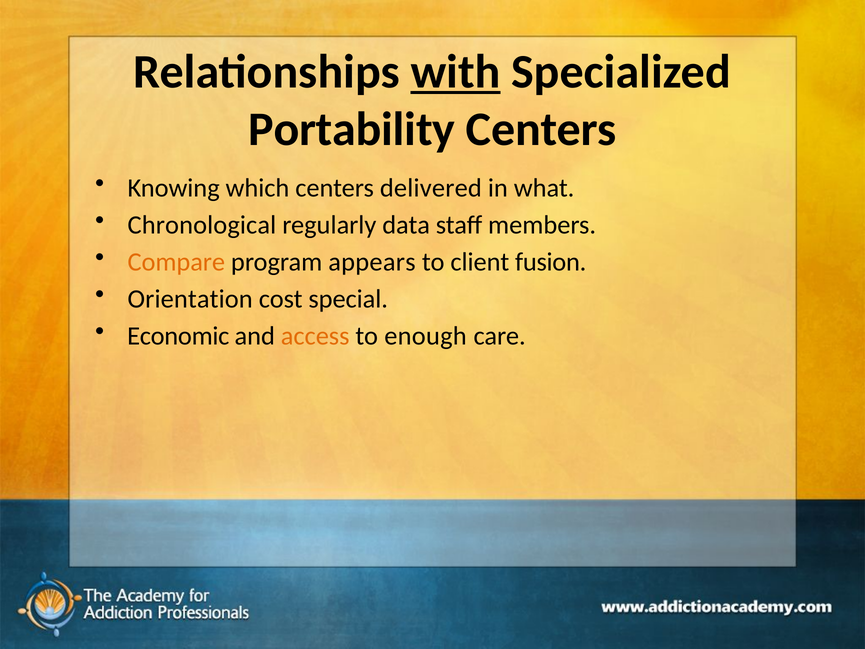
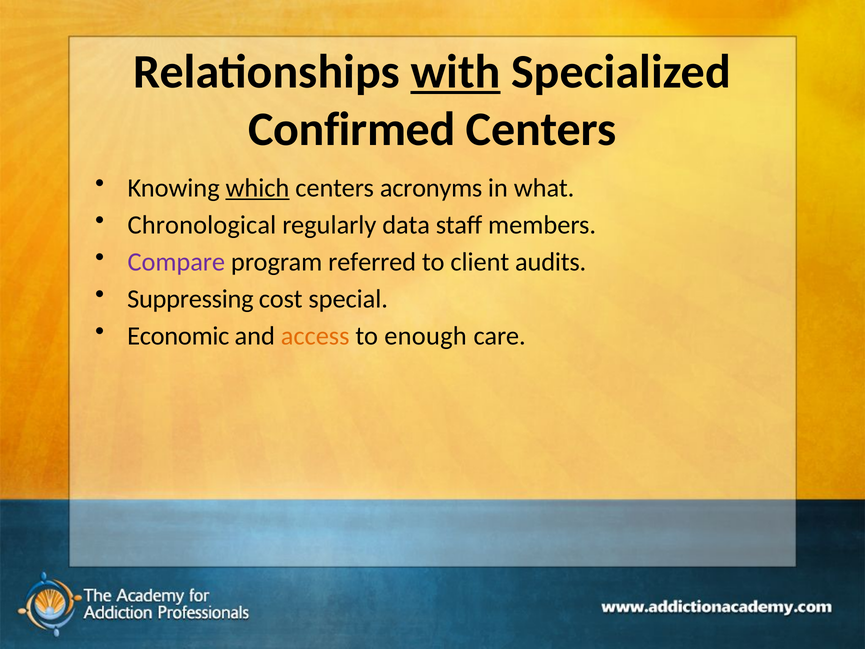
Portability: Portability -> Confirmed (352, 129)
which underline: none -> present (257, 188)
delivered: delivered -> acronyms (431, 188)
Compare colour: orange -> purple (176, 262)
appears: appears -> referred (372, 262)
fusion: fusion -> audits (551, 262)
Orientation: Orientation -> Suppressing (190, 299)
